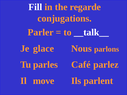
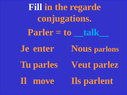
__talk__ colour: white -> light blue (91, 32)
glace: glace -> enter (44, 49)
Café: Café -> Veut (81, 65)
